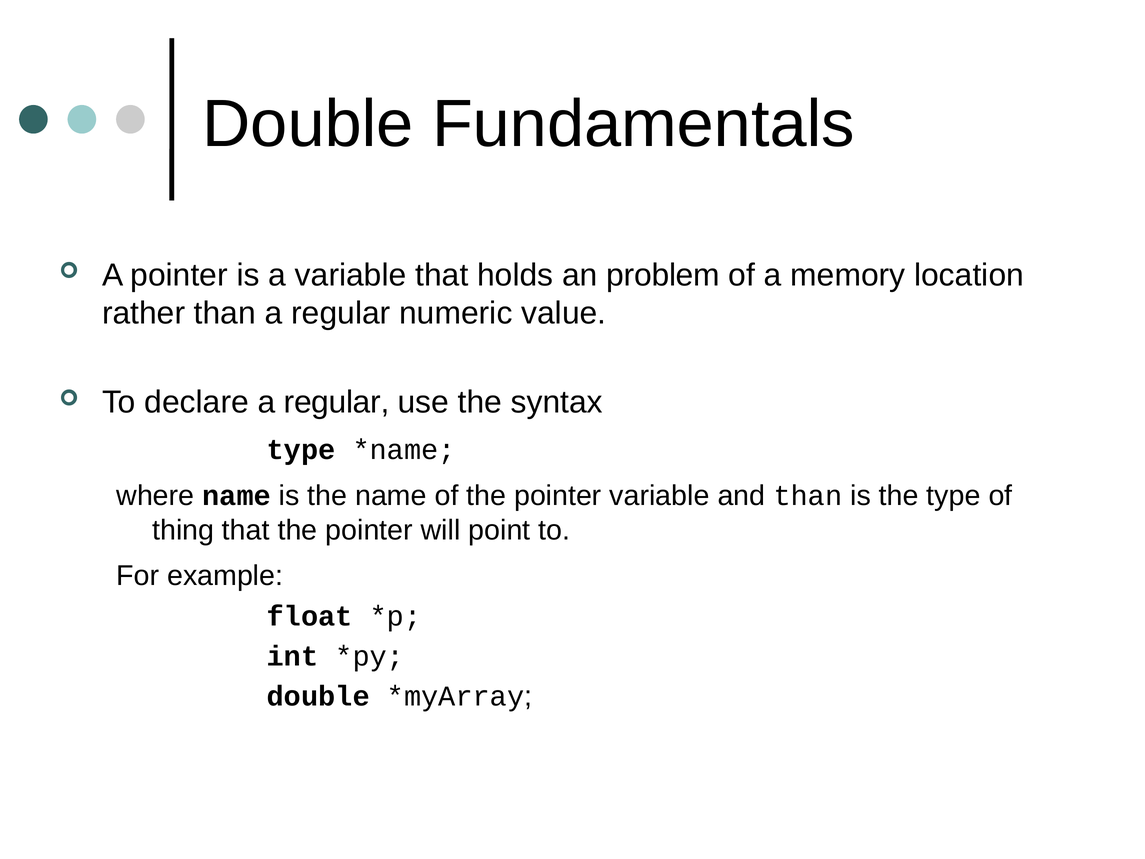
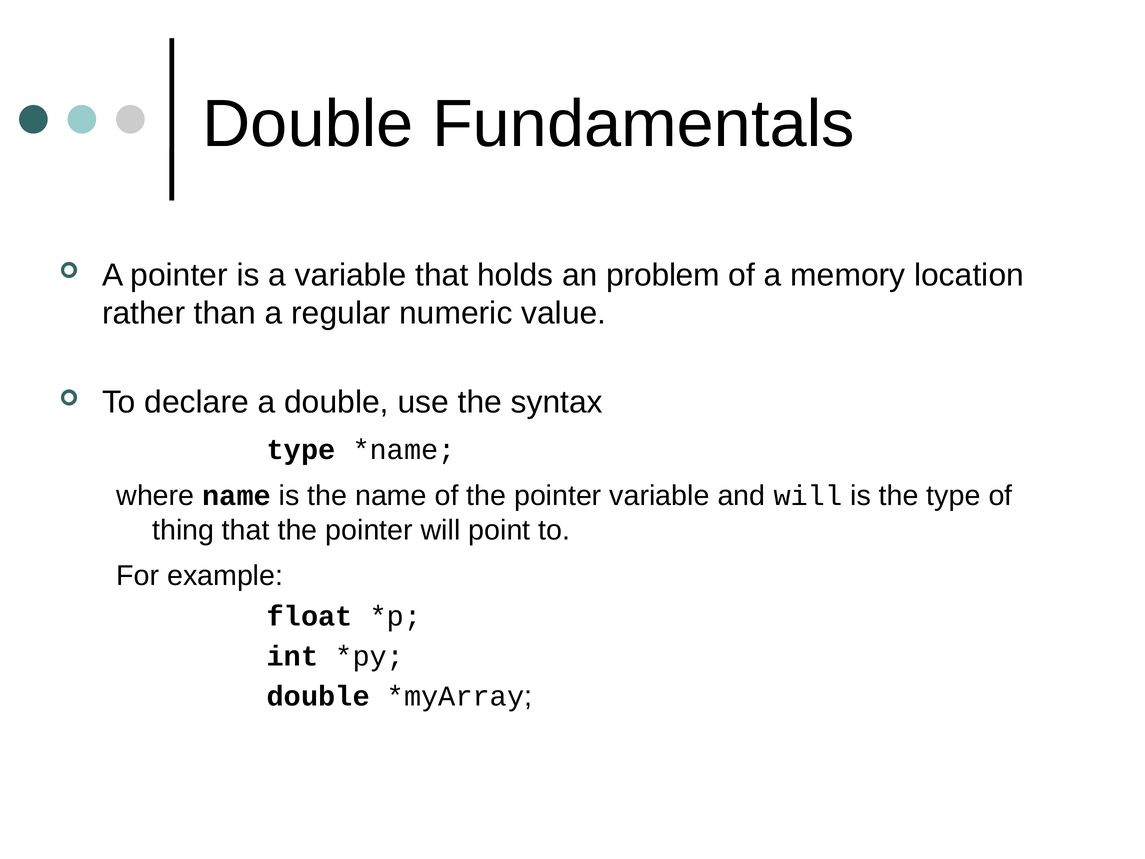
declare a regular: regular -> double (336, 402)
and than: than -> will (808, 496)
